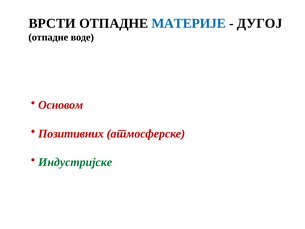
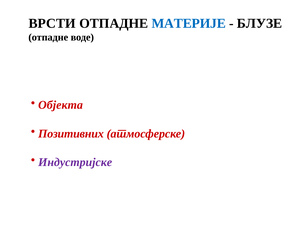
ДУГОЈ: ДУГОЈ -> БЛУЗЕ (260, 23)
Основом: Основом -> Објекта (61, 105)
Индустријске colour: green -> purple (75, 162)
